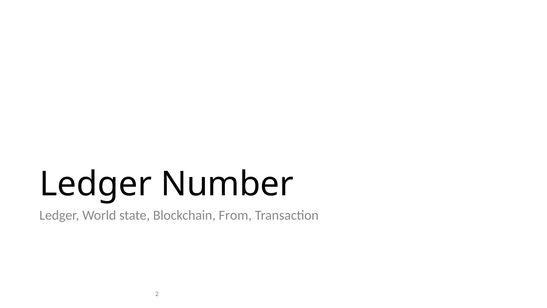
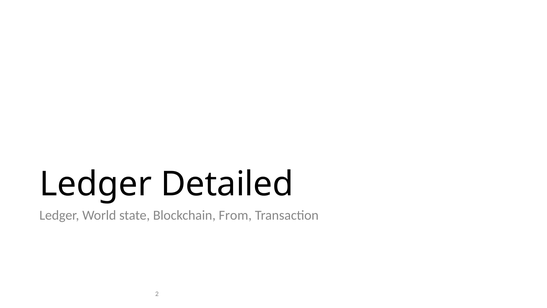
Number: Number -> Detailed (227, 184)
